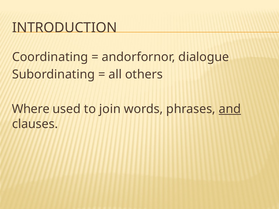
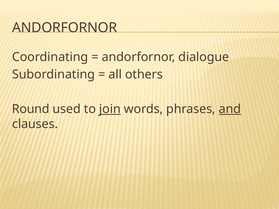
INTRODUCTION: INTRODUCTION -> ANDORFORNOR (65, 28)
Where: Where -> Round (31, 109)
join underline: none -> present (110, 109)
